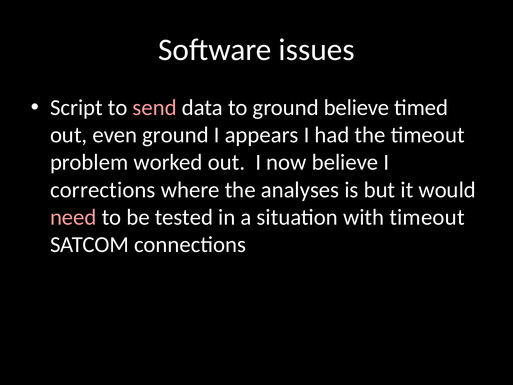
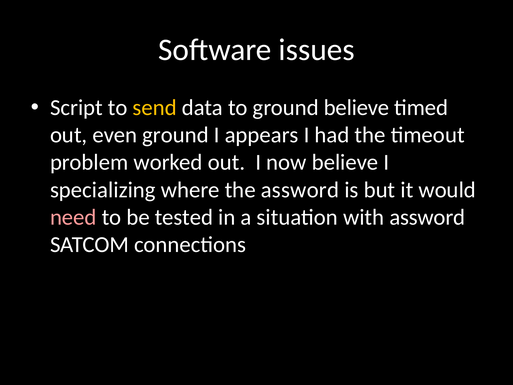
send colour: pink -> yellow (155, 108)
corrections: corrections -> specializing (103, 190)
the analyses: analyses -> assword (300, 190)
with timeout: timeout -> assword (427, 217)
